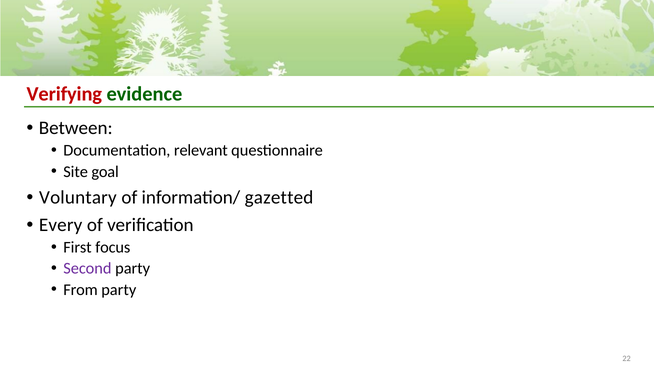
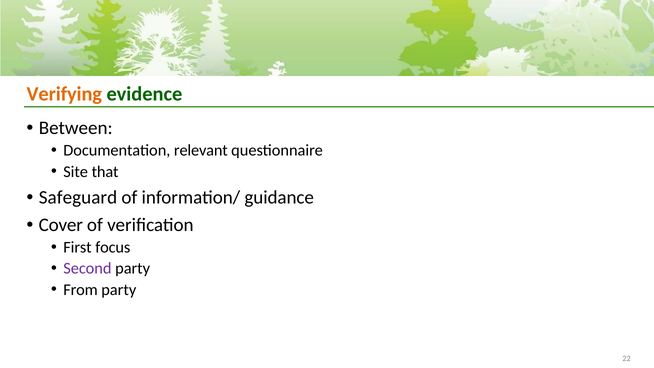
Verifying colour: red -> orange (64, 94)
goal: goal -> that (105, 172)
Voluntary: Voluntary -> Safeguard (78, 197)
gazetted: gazetted -> guidance (279, 197)
Every: Every -> Cover (61, 225)
